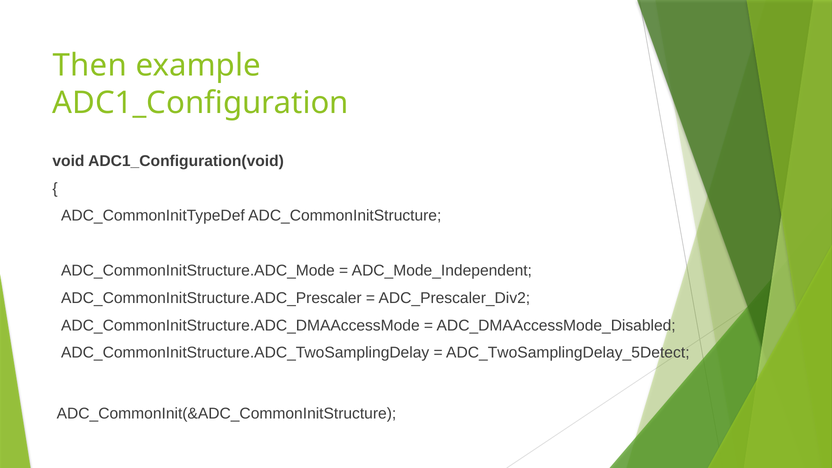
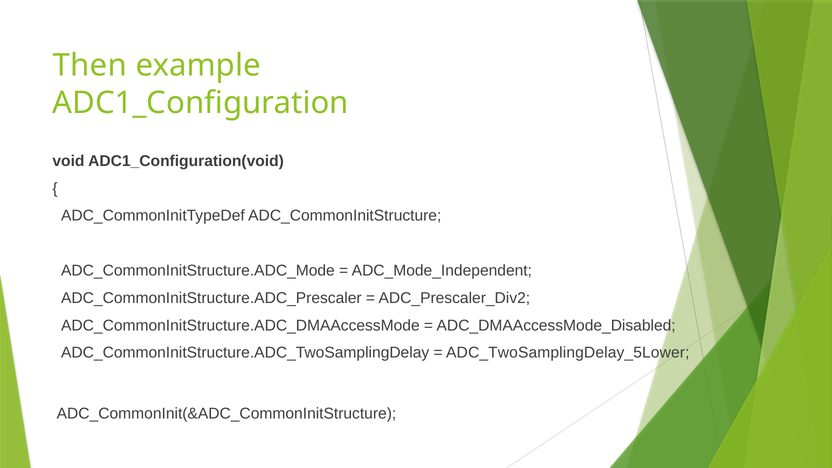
ADC_TwoSamplingDelay_5Detect: ADC_TwoSamplingDelay_5Detect -> ADC_TwoSamplingDelay_5Lower (568, 353)
